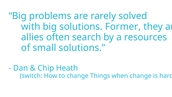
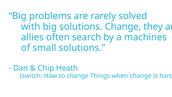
solutions Former: Former -> Change (123, 27)
resources: resources -> machines (146, 37)
